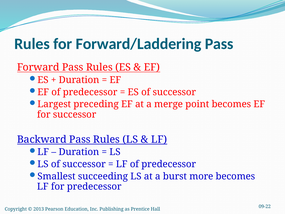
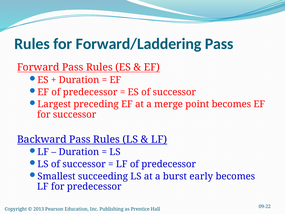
more: more -> early (201, 176)
